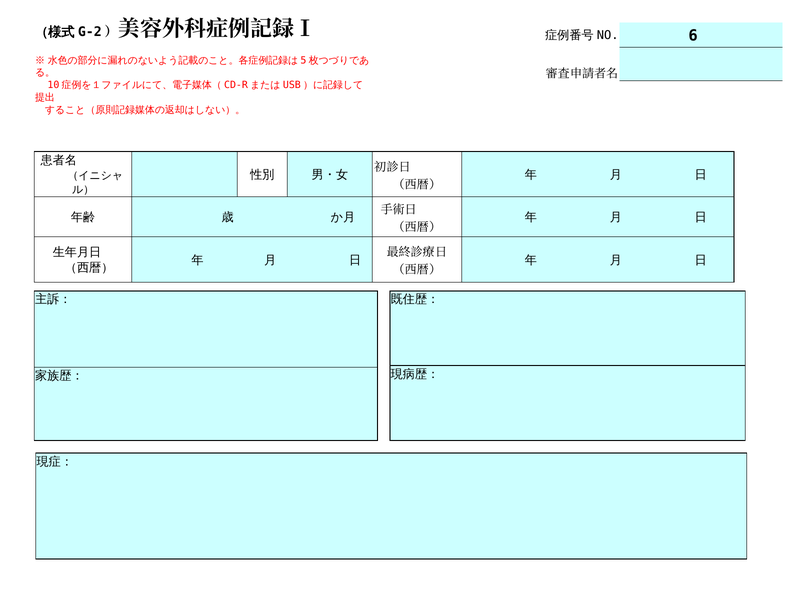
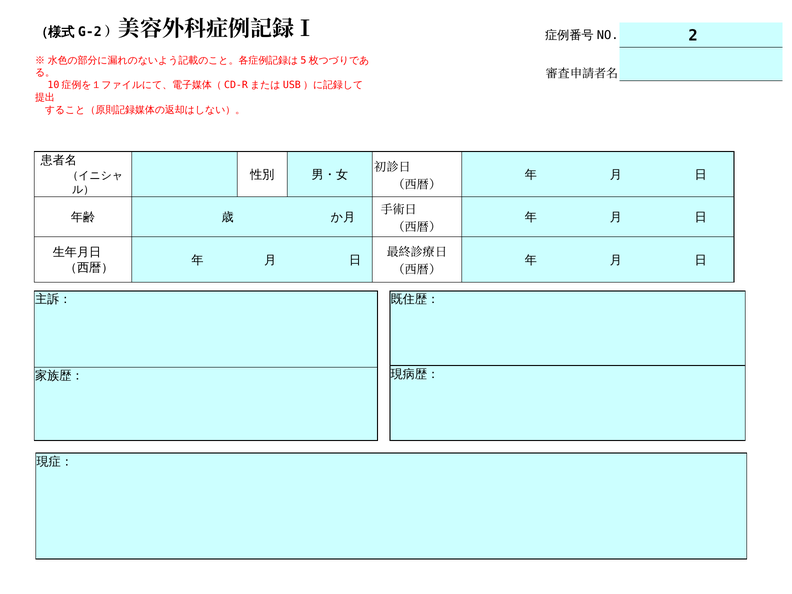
6: 6 -> 2 (693, 36)
